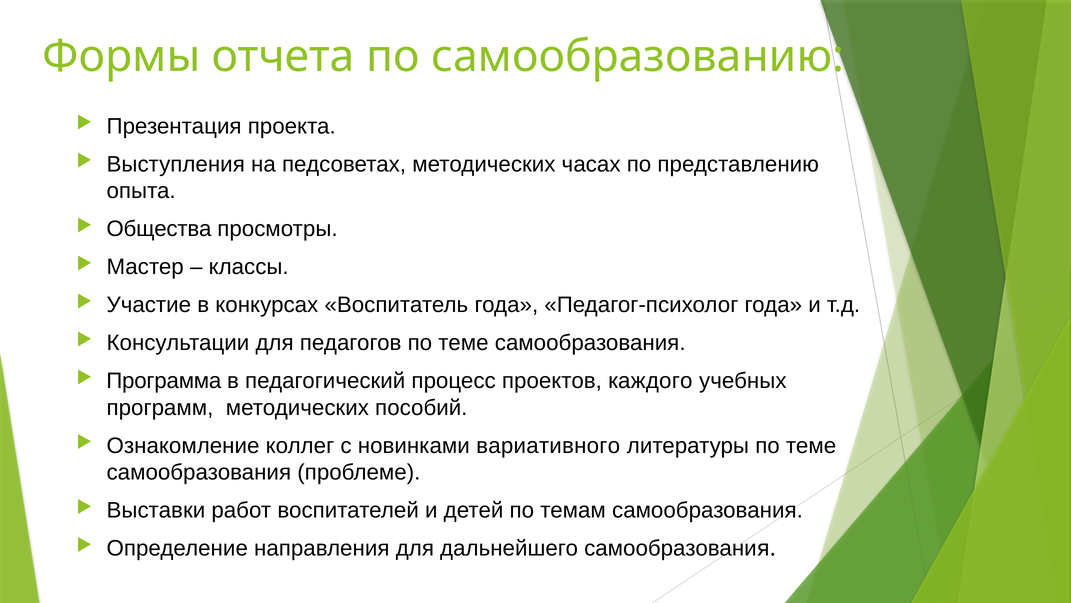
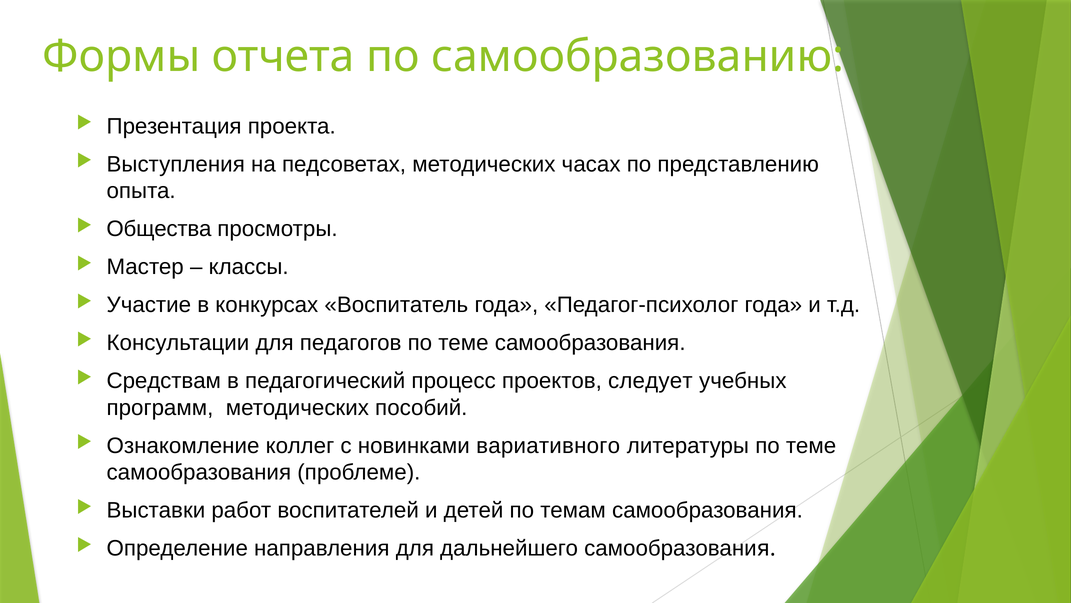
Программа: Программа -> Средствам (164, 381)
каждого: каждого -> следует (650, 381)
